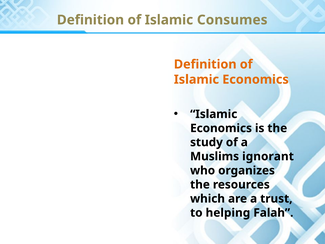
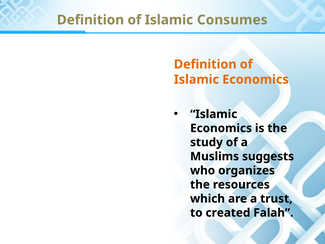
ignorant: ignorant -> suggests (268, 156)
helping: helping -> created (228, 213)
